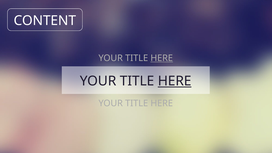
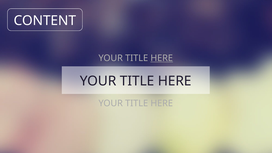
HERE underline: present -> none (175, 81)
